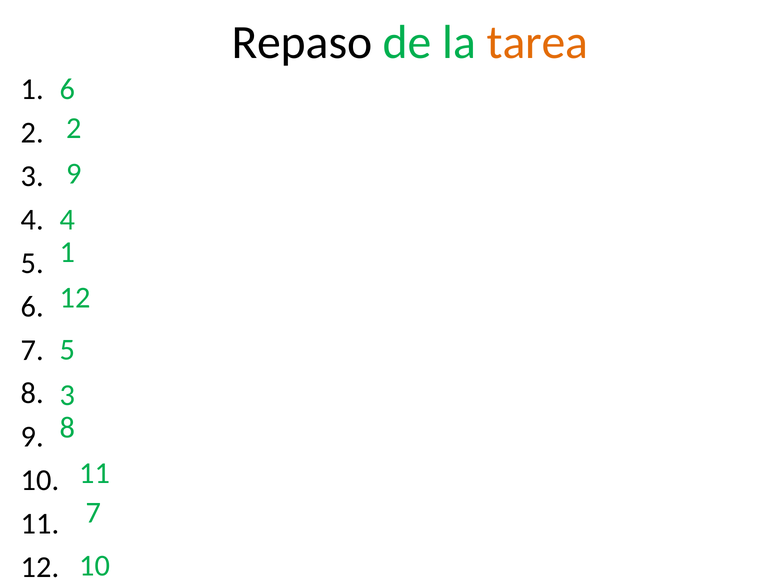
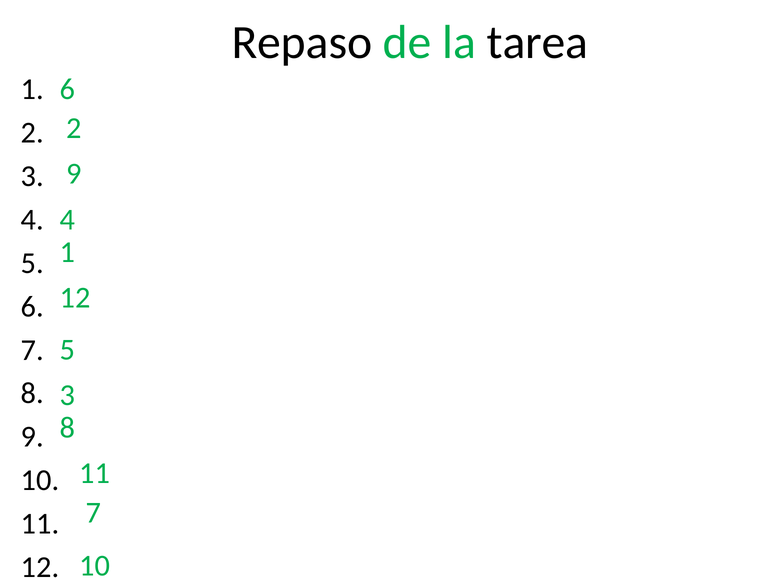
tarea colour: orange -> black (538, 42)
